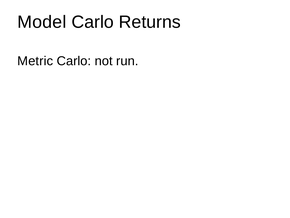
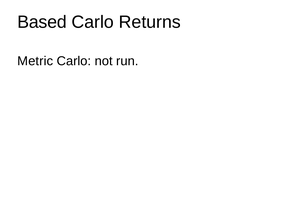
Model: Model -> Based (42, 22)
